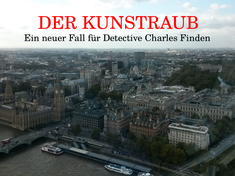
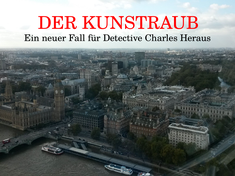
Finden: Finden -> Heraus (195, 38)
